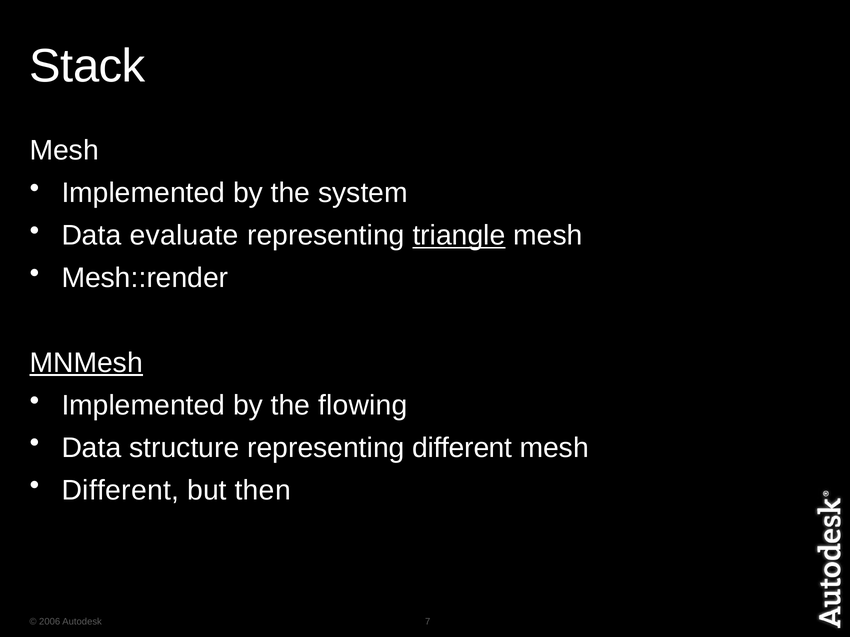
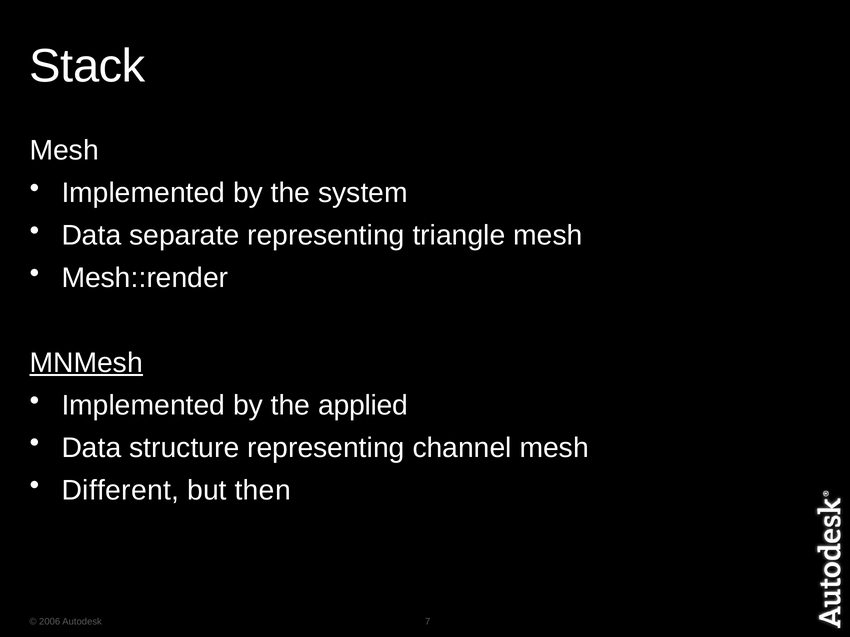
evaluate: evaluate -> separate (184, 236)
triangle underline: present -> none (459, 236)
flowing: flowing -> applied (363, 406)
representing different: different -> channel (462, 448)
